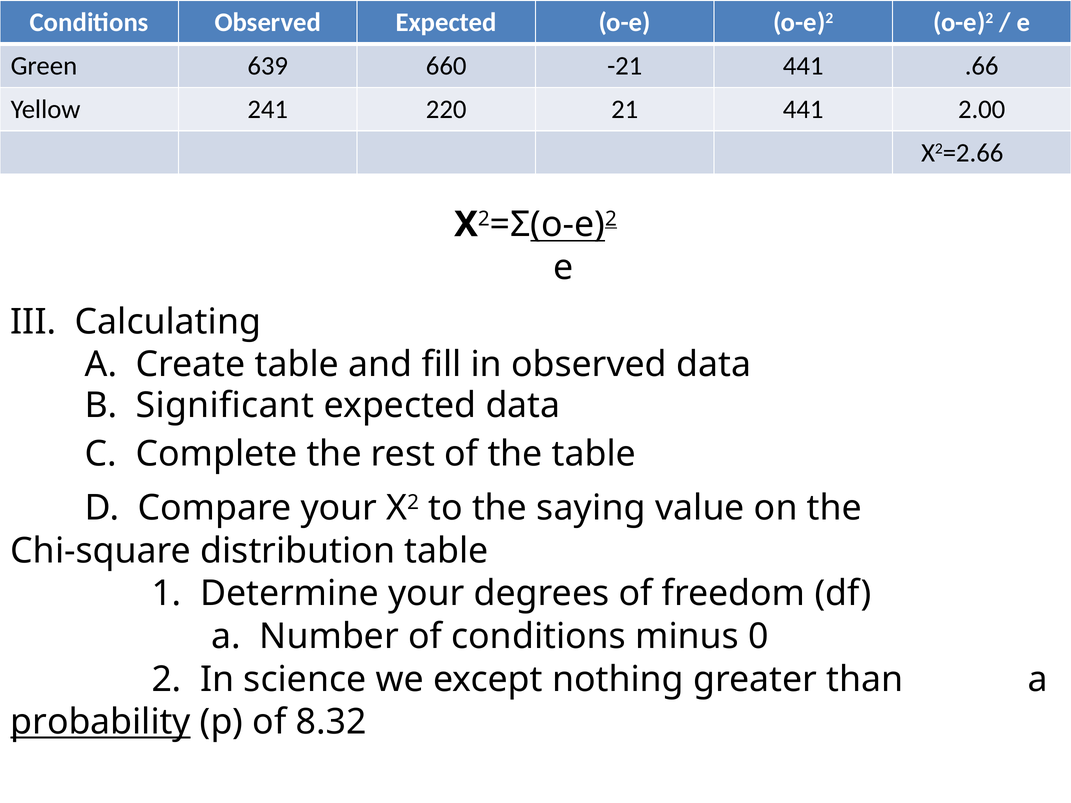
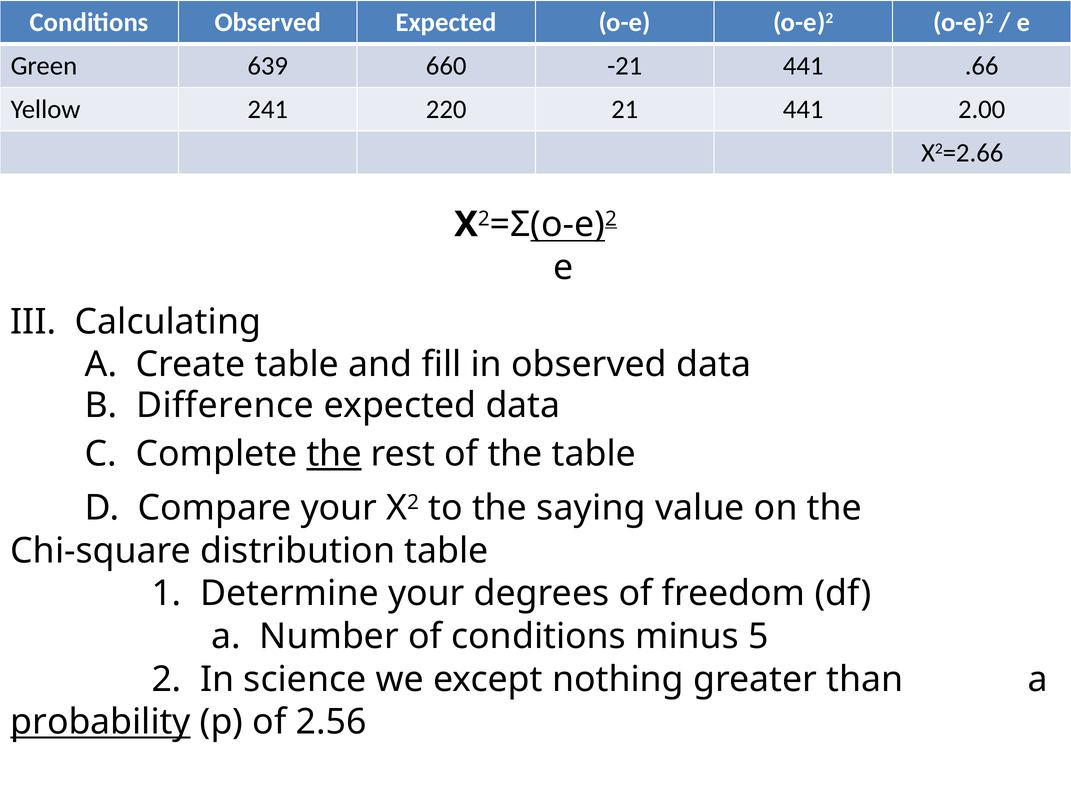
Significant: Significant -> Difference (225, 406)
the underline: none -> present (334, 454)
0: 0 -> 5 (759, 637)
8.32: 8.32 -> 2.56 (331, 722)
